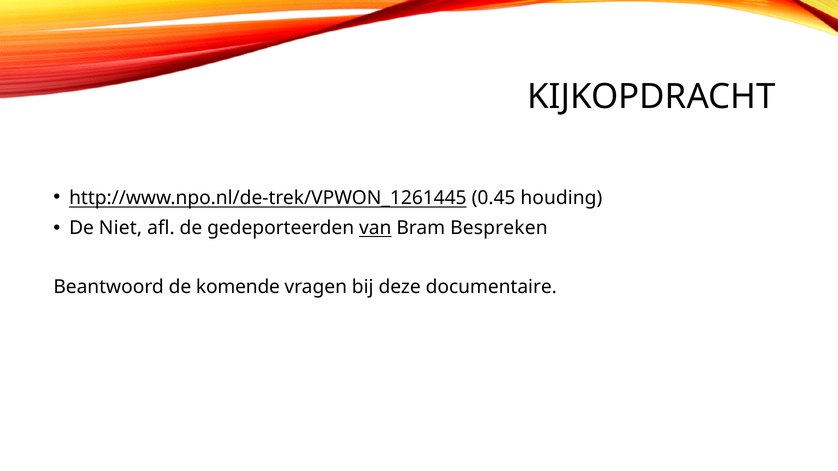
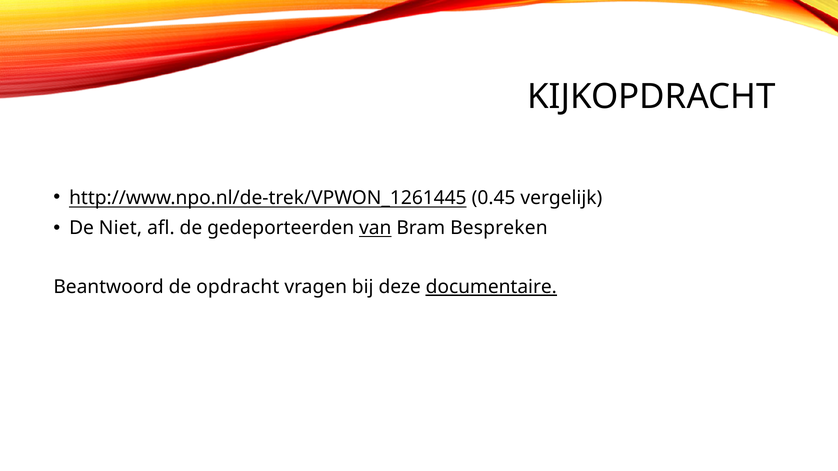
houding: houding -> vergelijk (561, 198)
komende: komende -> opdracht (238, 287)
documentaire underline: none -> present (491, 287)
